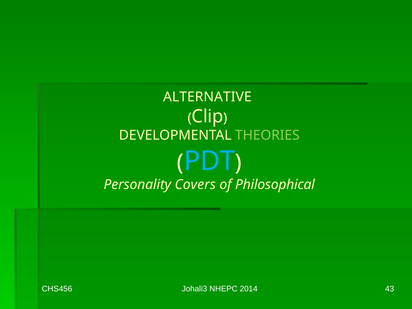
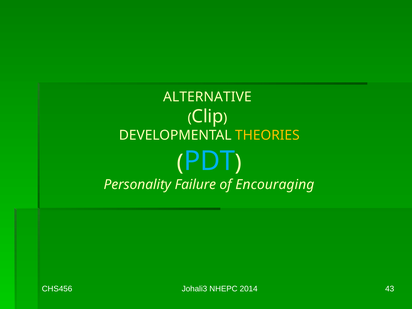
THEORIES colour: light green -> yellow (267, 135)
Covers: Covers -> Failure (195, 185)
Philosophical: Philosophical -> Encouraging (275, 185)
